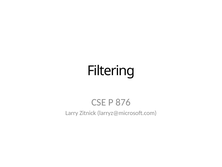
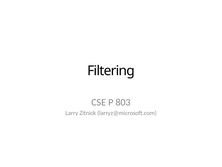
876: 876 -> 803 (123, 102)
